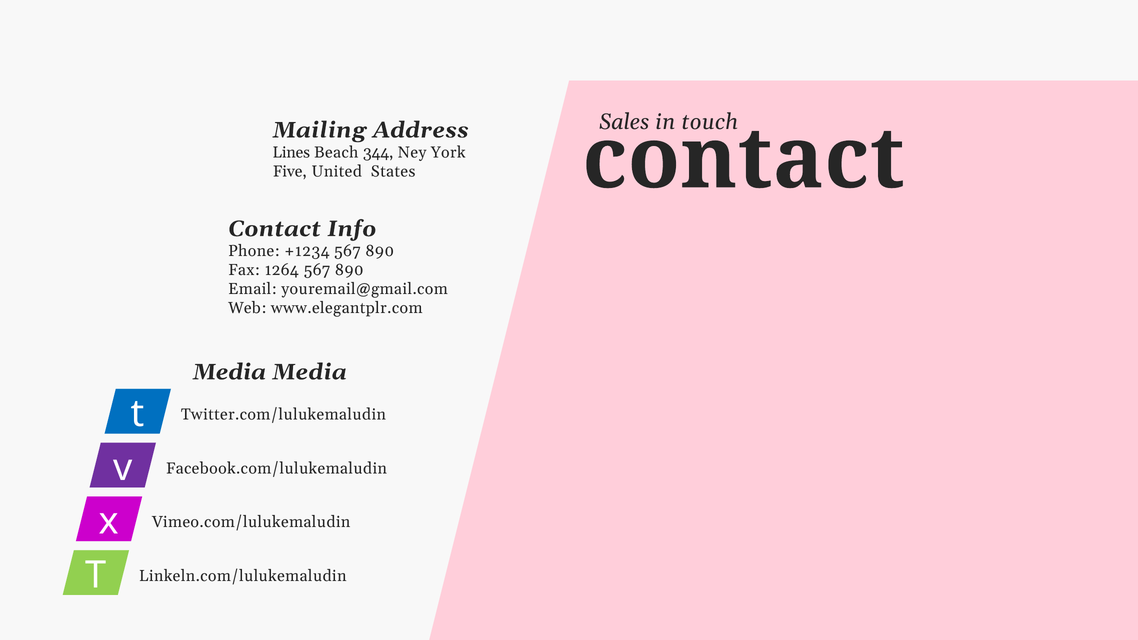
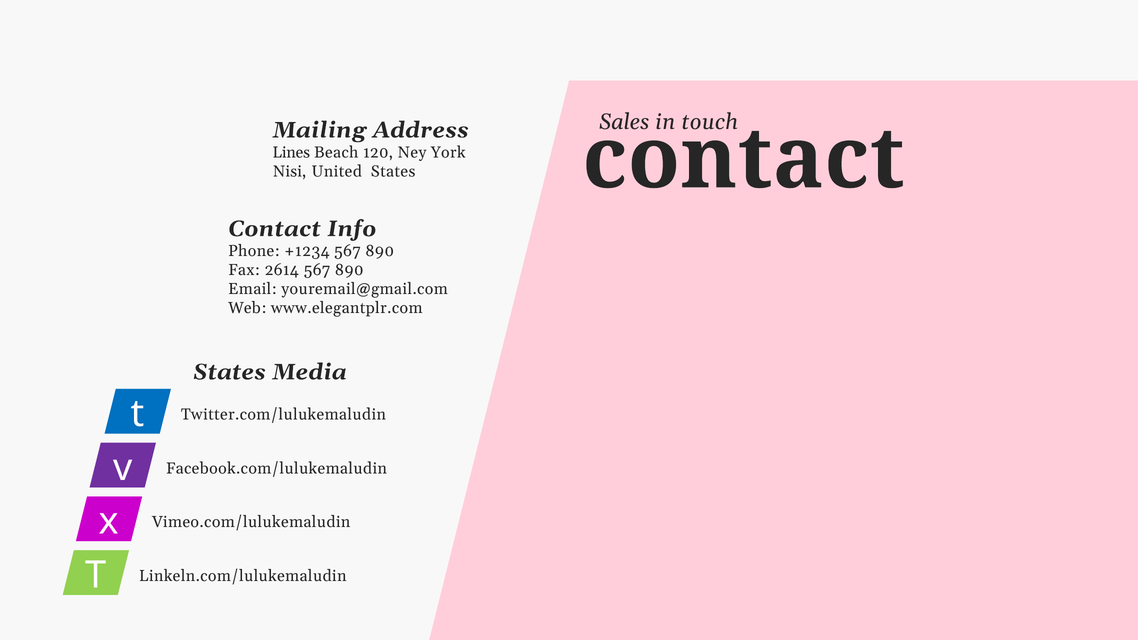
344: 344 -> 120 (378, 152)
Five: Five -> Nisi (290, 171)
1264: 1264 -> 2614 (282, 270)
Media: Media -> States (229, 372)
